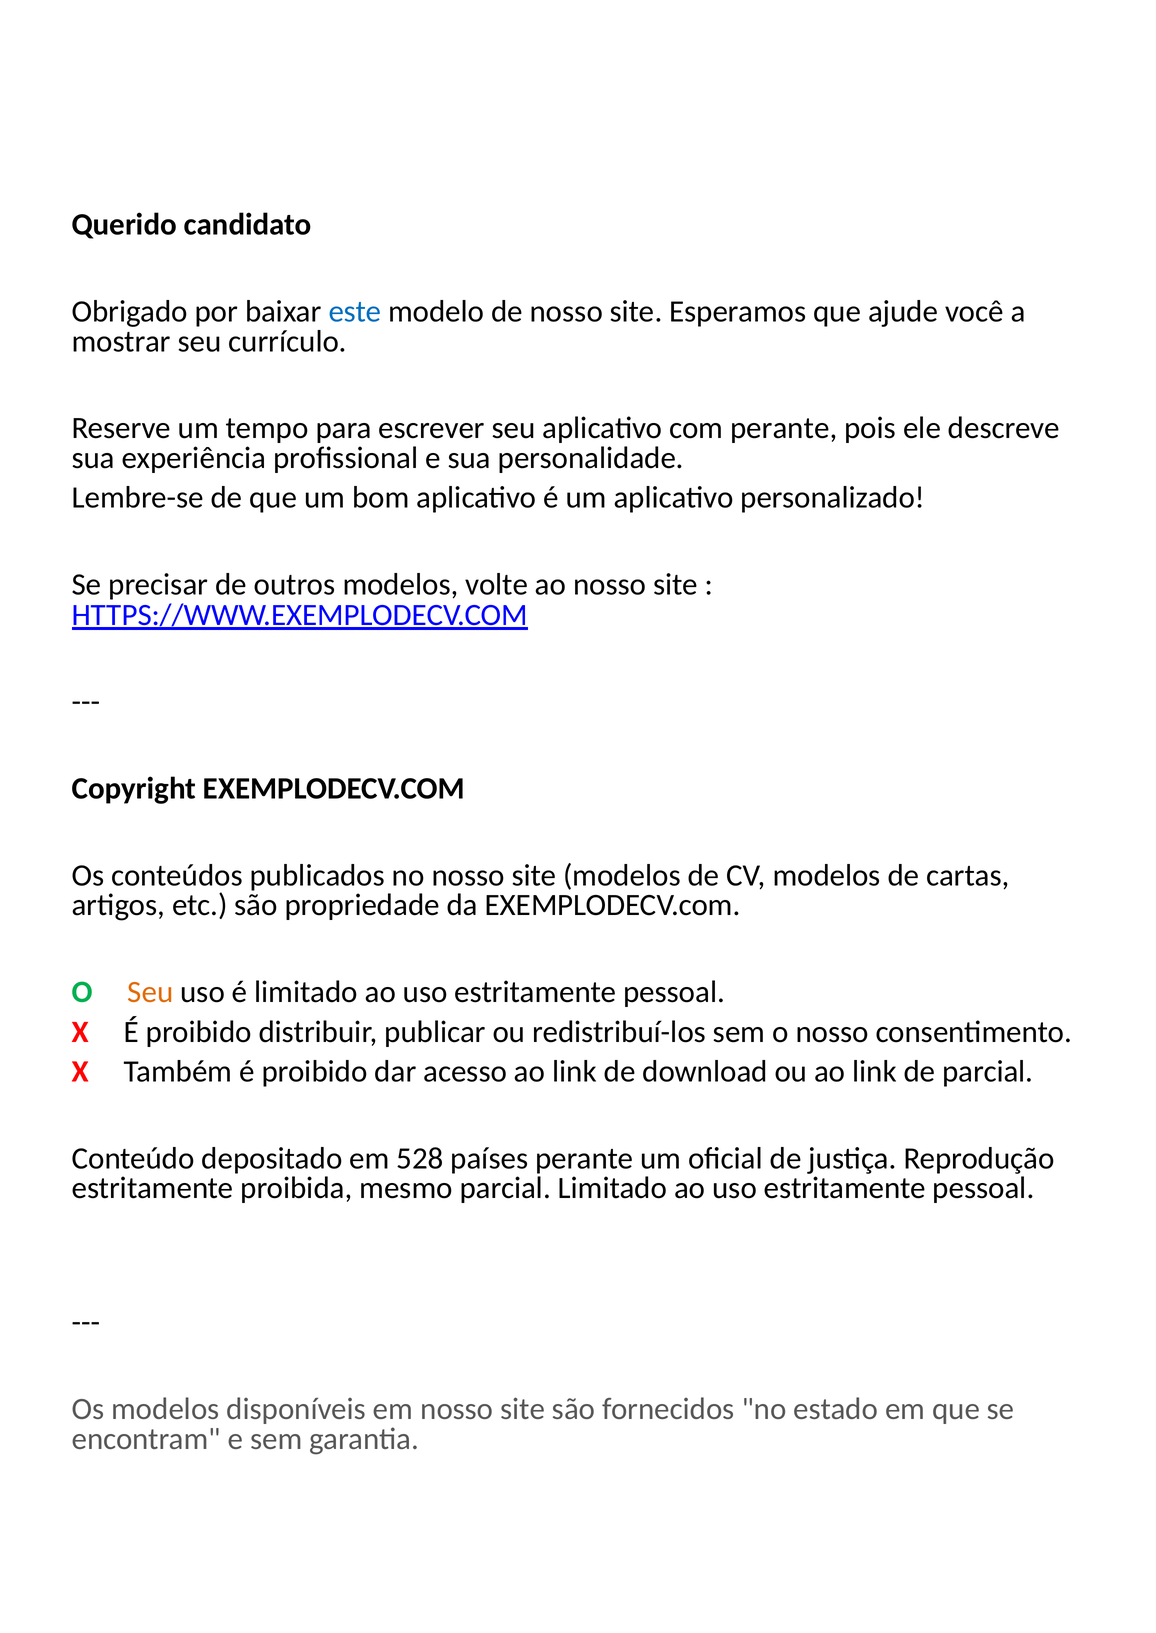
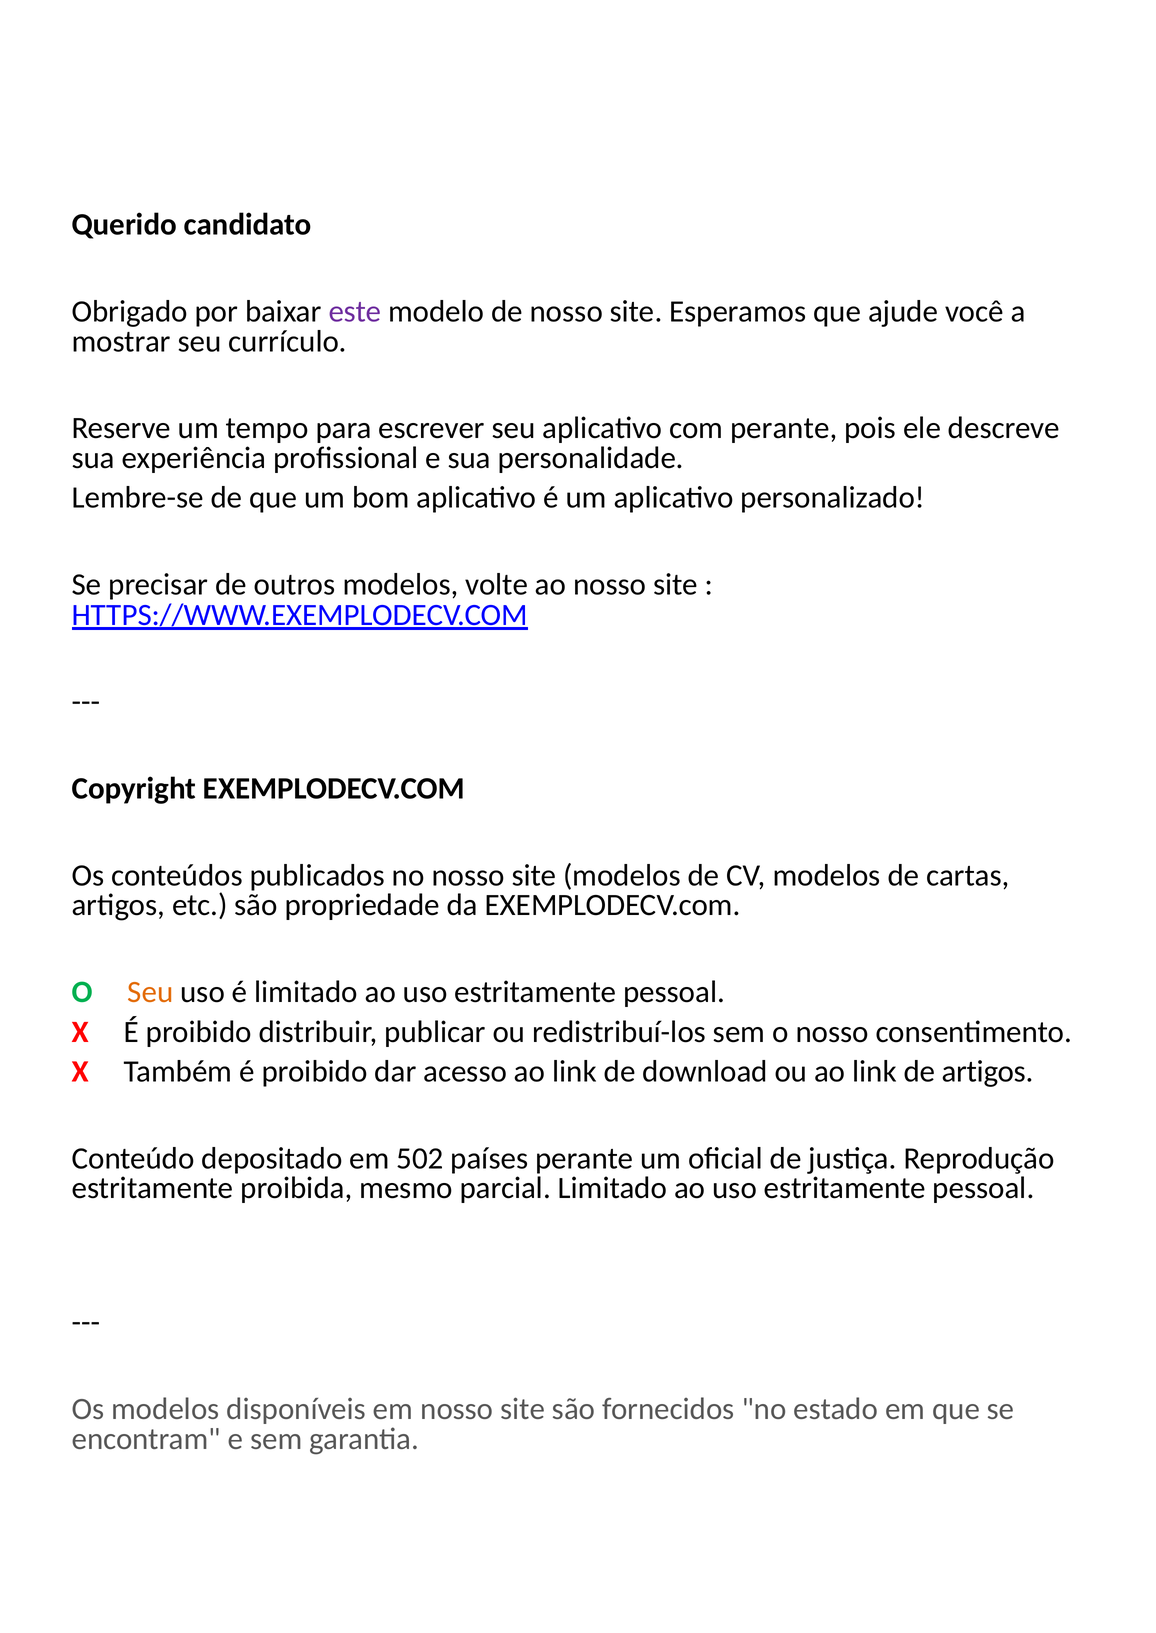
este colour: blue -> purple (355, 312)
de parcial: parcial -> artigos (988, 1072)
528: 528 -> 502 (420, 1159)
